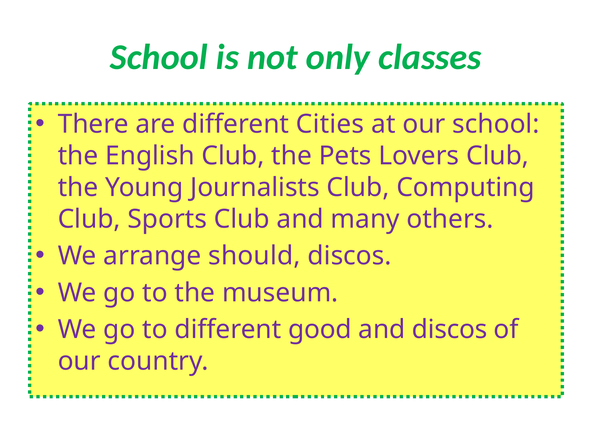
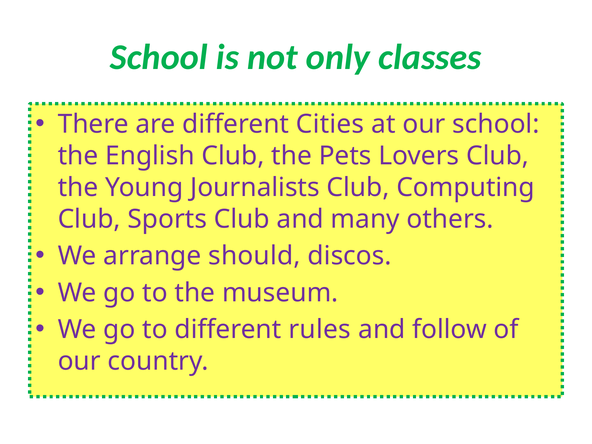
good: good -> rules (320, 330)
and discos: discos -> follow (450, 330)
